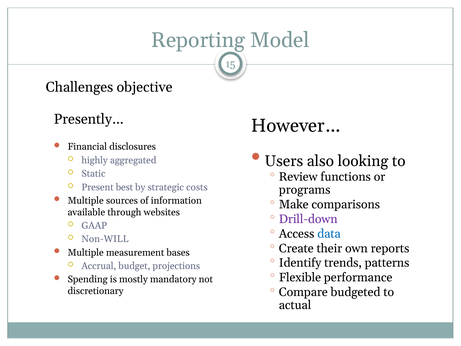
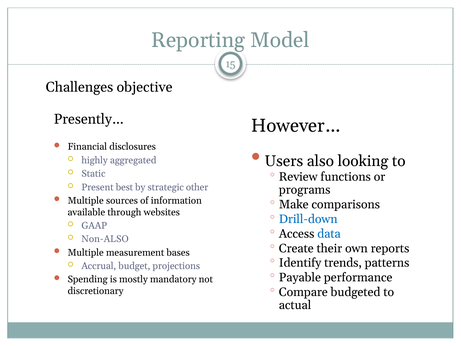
costs: costs -> other (197, 187)
Drill-down colour: purple -> blue (308, 219)
Non-WILL: Non-WILL -> Non-ALSO (105, 239)
Flexible: Flexible -> Payable (300, 277)
